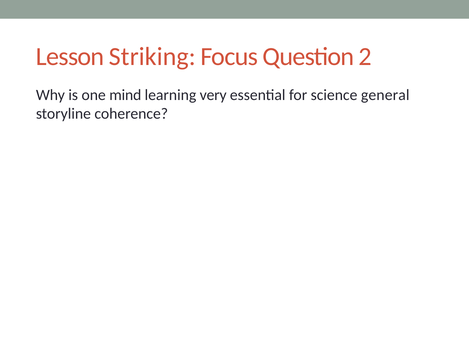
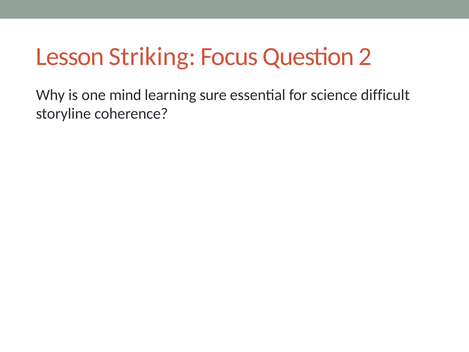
very: very -> sure (213, 95)
general: general -> difficult (385, 95)
